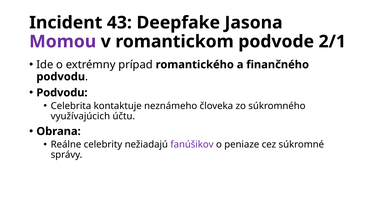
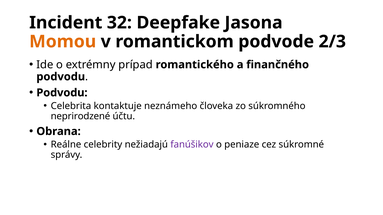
43: 43 -> 32 (119, 23)
Momou colour: purple -> orange (63, 42)
2/1: 2/1 -> 2/3 (332, 42)
využívajúcich: využívajúcich -> neprirodzené (80, 116)
